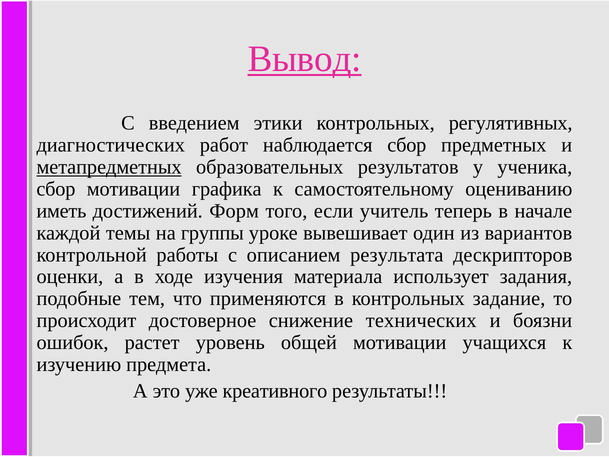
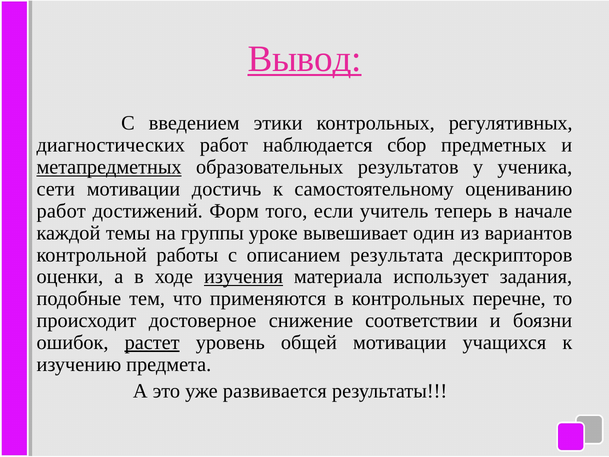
сбор: сбор -> сети (56, 189)
графика: графика -> достичь (227, 189)
иметь: иметь -> работ (61, 211)
изучения underline: none -> present (244, 277)
задание: задание -> перечне (509, 299)
технических: технических -> соответствии (421, 320)
растет underline: none -> present (152, 342)
креативного: креативного -> развивается (275, 391)
